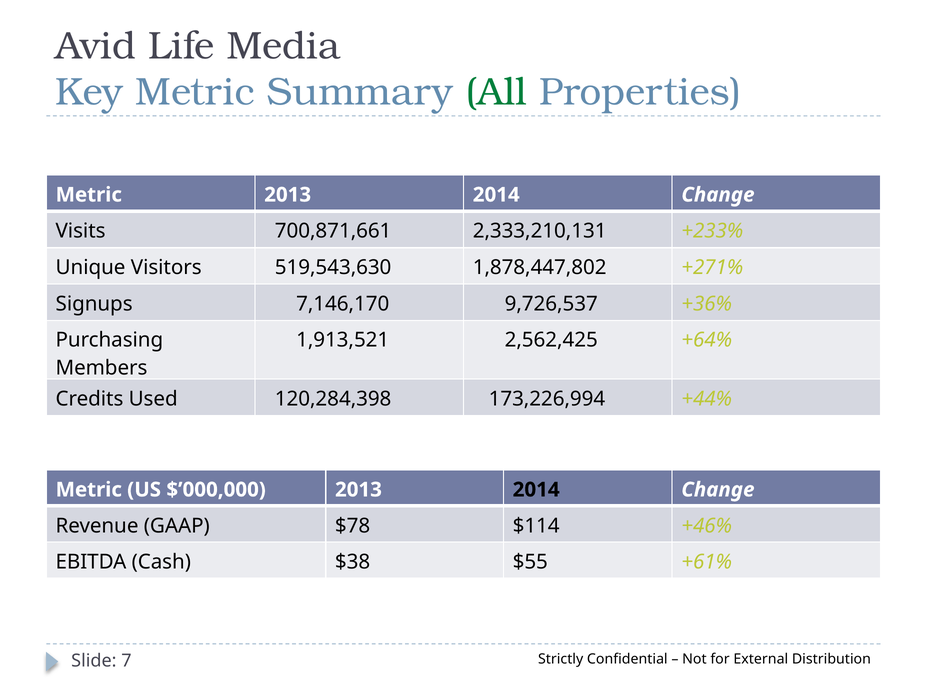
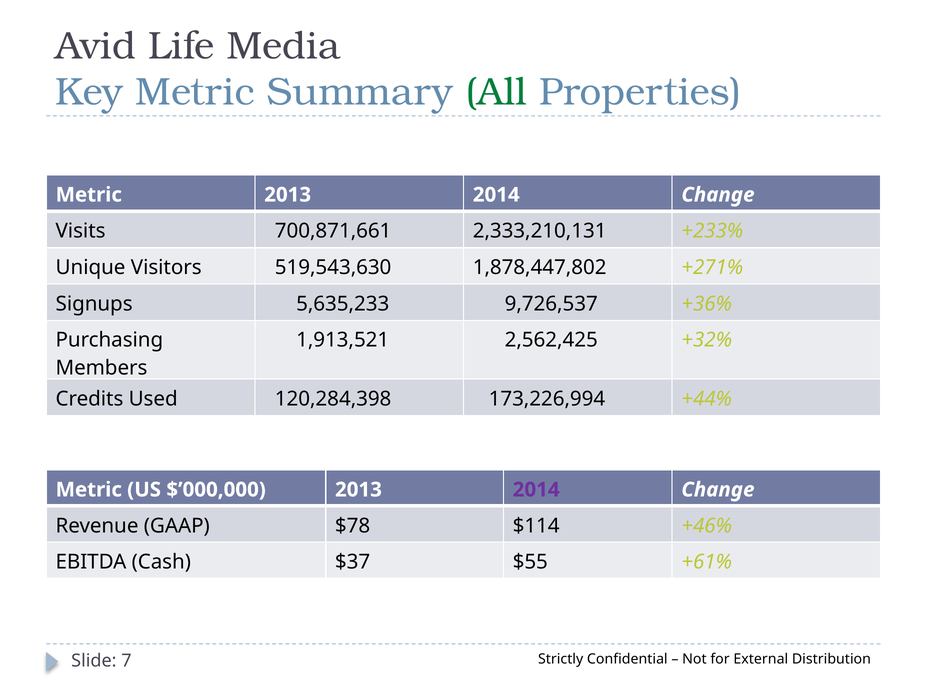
7,146,170: 7,146,170 -> 5,635,233 (343, 304)
+64%: +64% -> +32% (707, 340)
2014 colour: black -> purple (536, 490)
$38: $38 -> $37 (353, 562)
